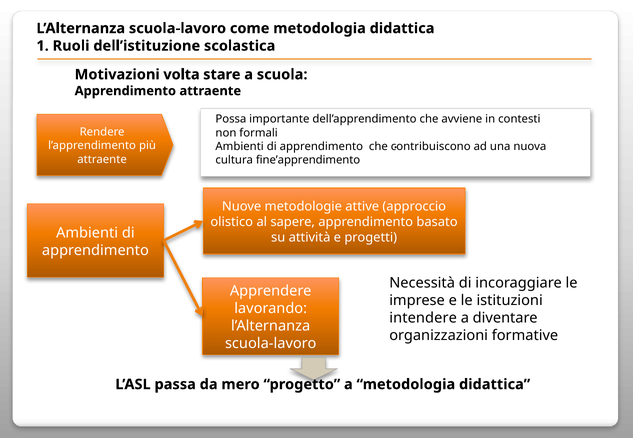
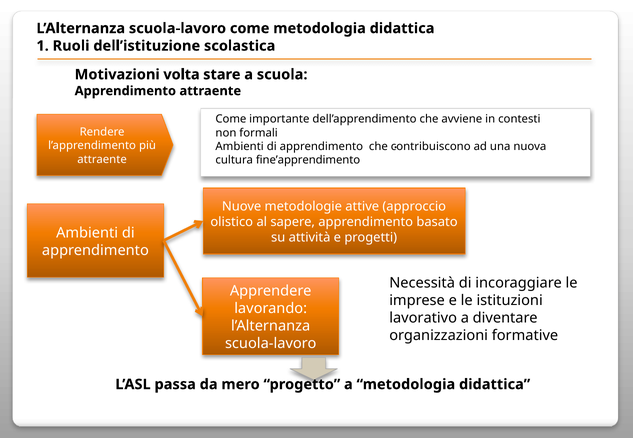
Possa: Possa -> Come (231, 119)
intendere: intendere -> lavorativo (423, 318)
